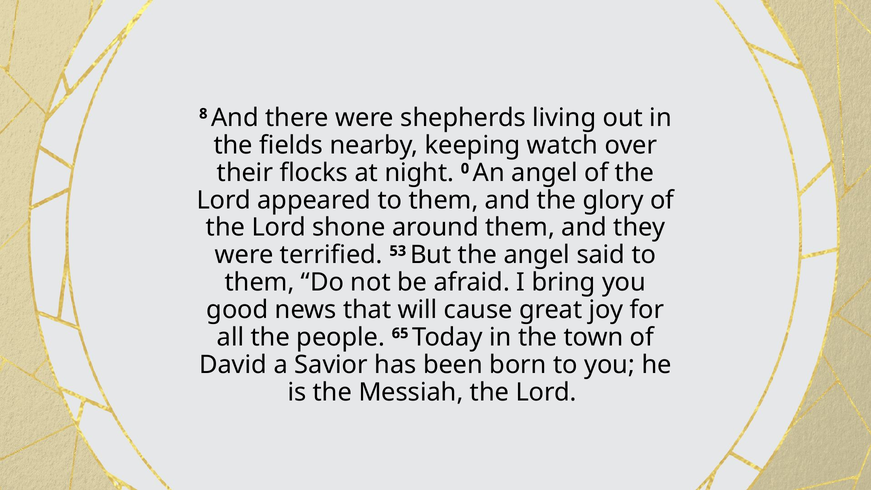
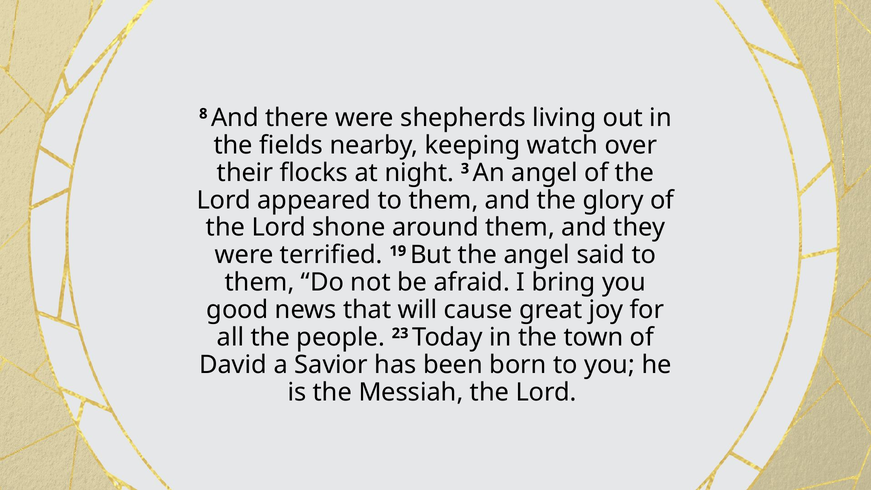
0: 0 -> 3 (465, 169)
53: 53 -> 19 (398, 251)
65: 65 -> 23 (400, 333)
